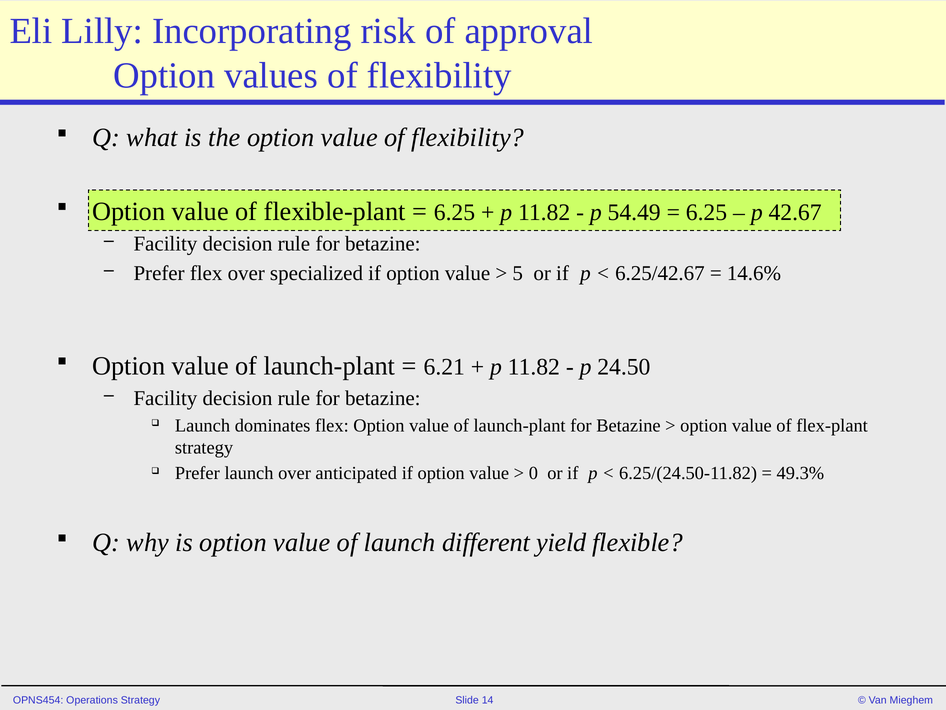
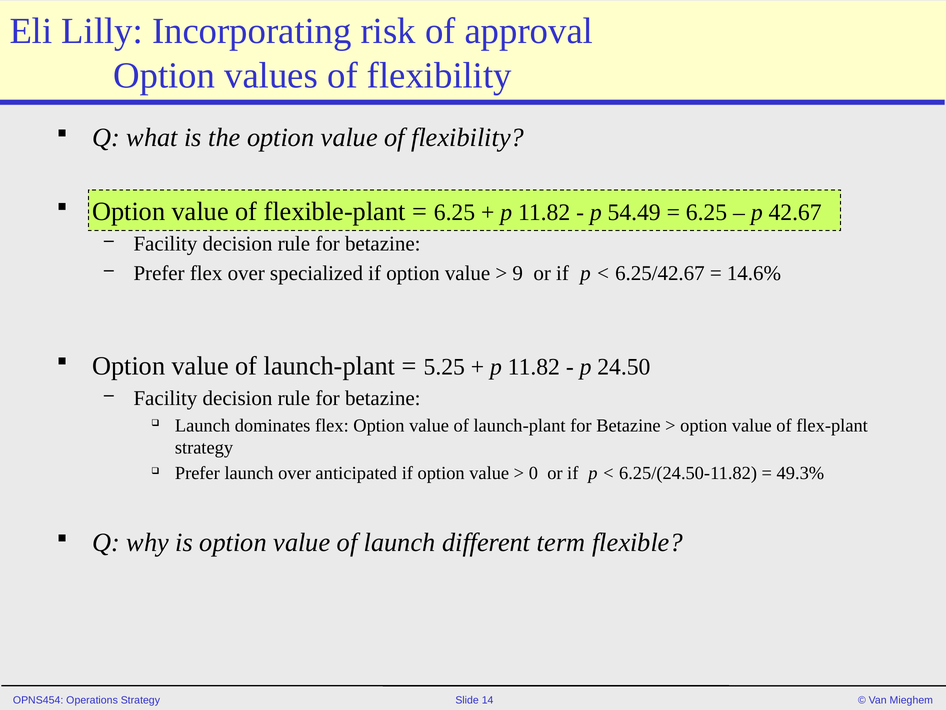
5: 5 -> 9 (518, 273)
6.21: 6.21 -> 5.25 (444, 367)
yield: yield -> term (561, 542)
